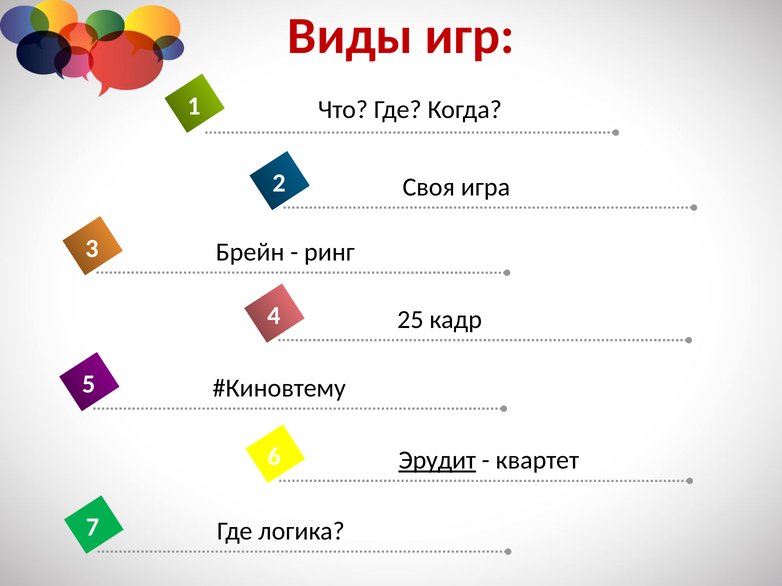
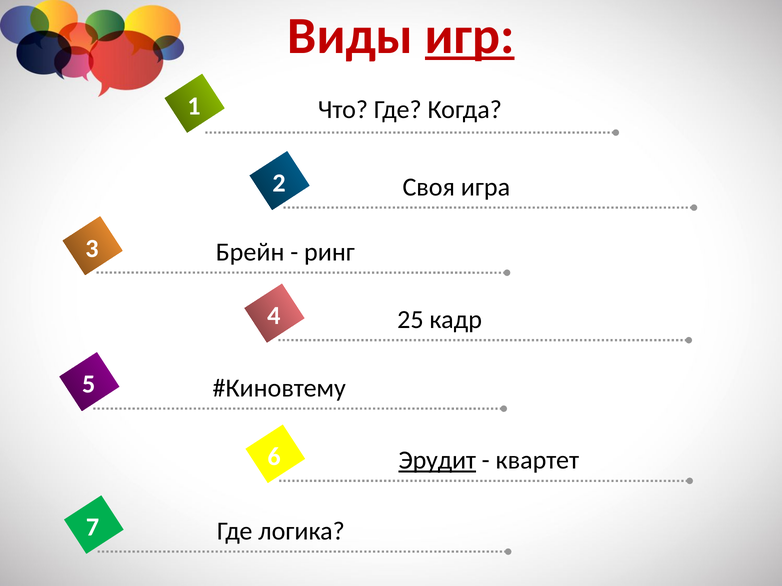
игр underline: none -> present (470, 36)
